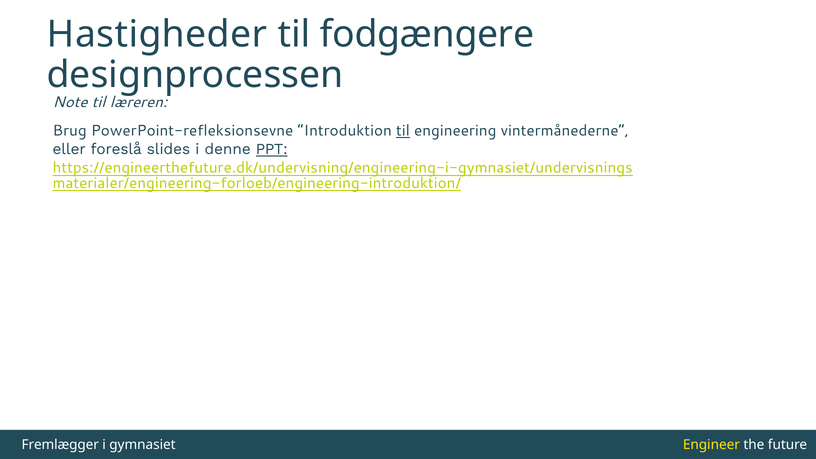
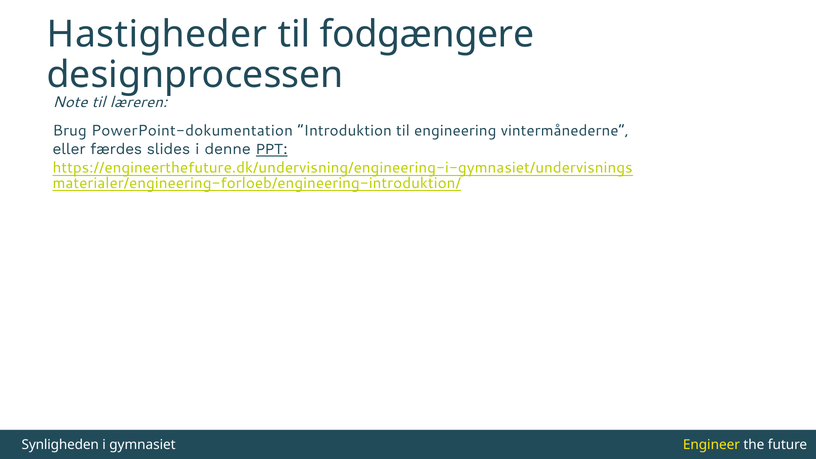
PowerPoint-refleksionsevne: PowerPoint-refleksionsevne -> PowerPoint-dokumentation (192, 131)
til underline: present -> none (403, 131)
foreslå: foreslå -> færdes (116, 149)
Fremlægger: Fremlægger -> Synligheden (60, 445)
